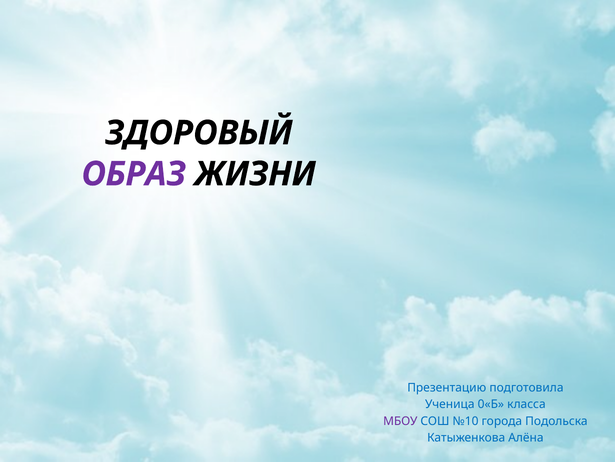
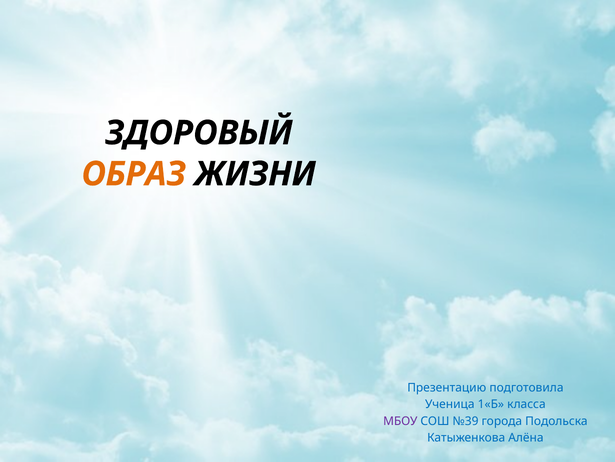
ОБРАЗ colour: purple -> orange (134, 174)
0«Б: 0«Б -> 1«Б (491, 404)
№10: №10 -> №39 (466, 421)
